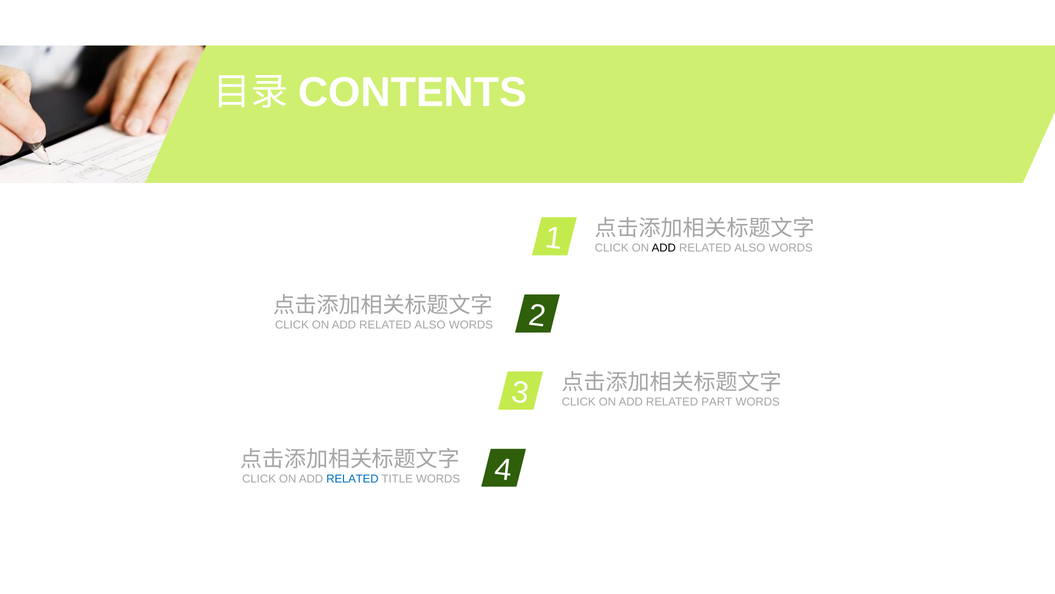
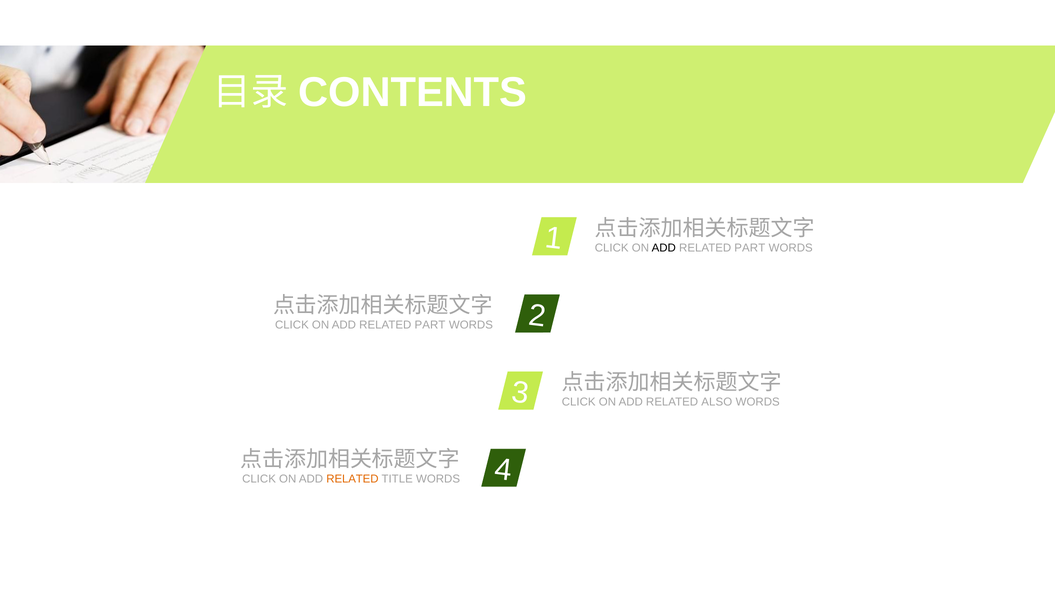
ALSO: ALSO -> PART (750, 248)
ALSO: ALSO -> PART (430, 325)
PART: PART -> ALSO (717, 401)
RELATED colour: blue -> orange (352, 479)
